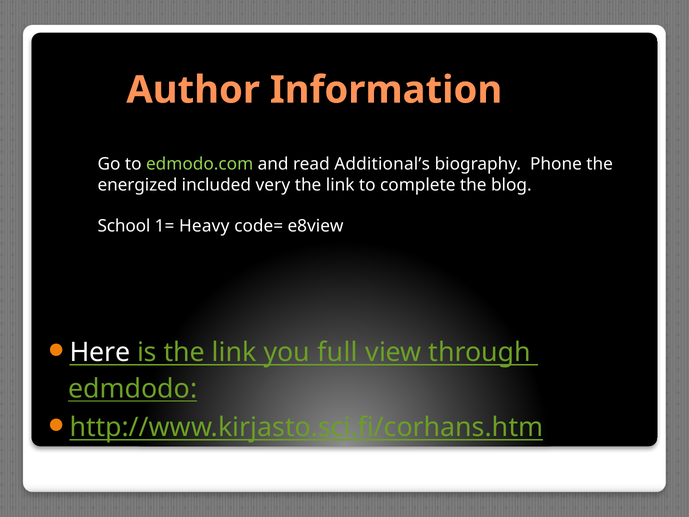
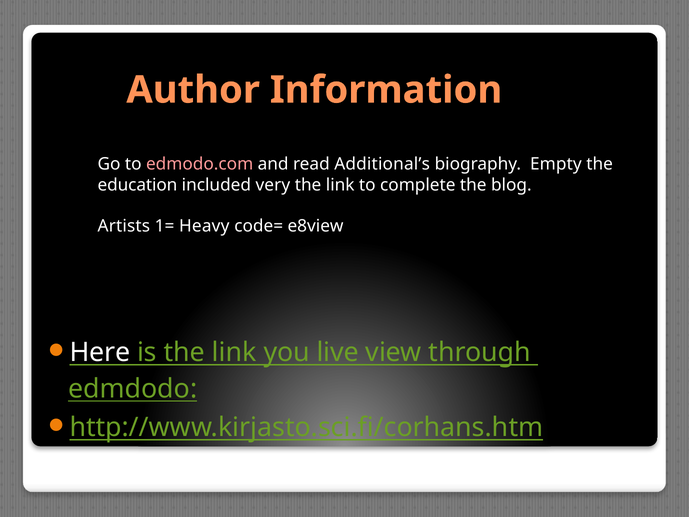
edmodo.com colour: light green -> pink (200, 164)
Phone: Phone -> Empty (556, 164)
energized: energized -> education (137, 185)
School: School -> Artists (124, 226)
full: full -> live (338, 352)
